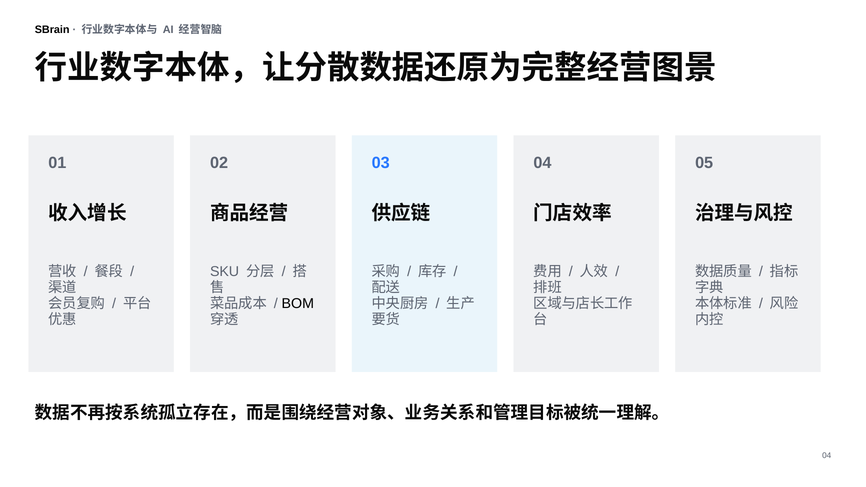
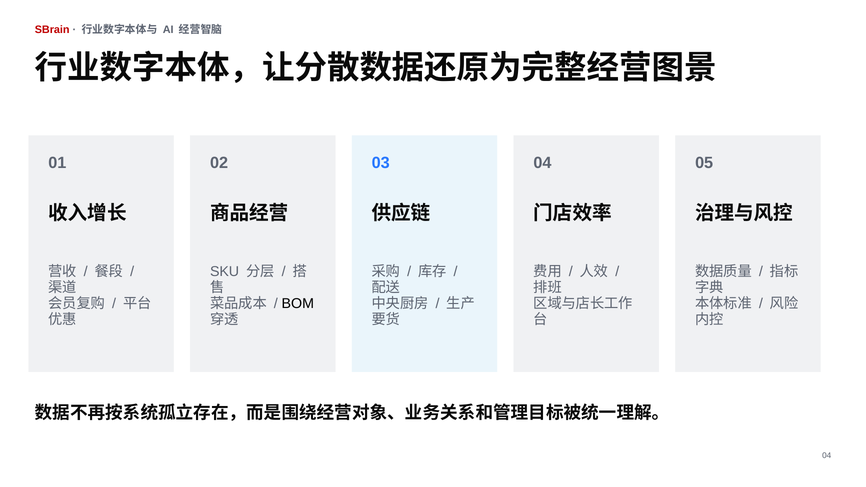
SBrain colour: black -> red (52, 30)
